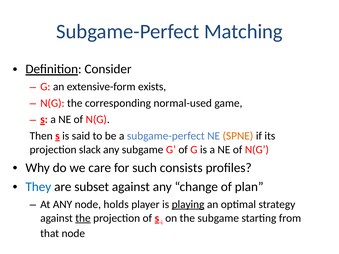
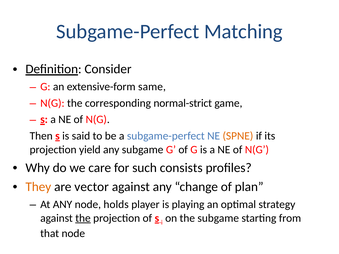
exists: exists -> same (152, 87)
normal-used: normal-used -> normal-strict (183, 103)
slack: slack -> yield (90, 150)
They colour: blue -> orange (38, 187)
subset: subset -> vector (92, 187)
playing underline: present -> none (188, 205)
